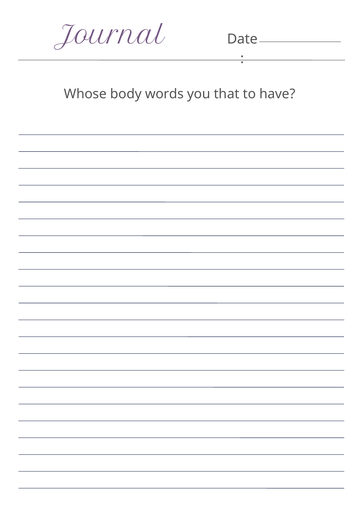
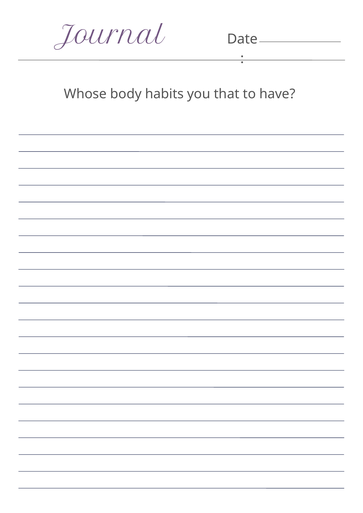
words: words -> habits (164, 94)
